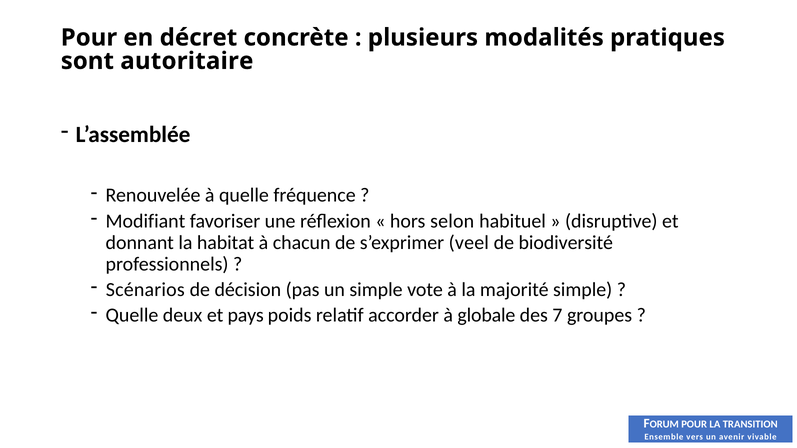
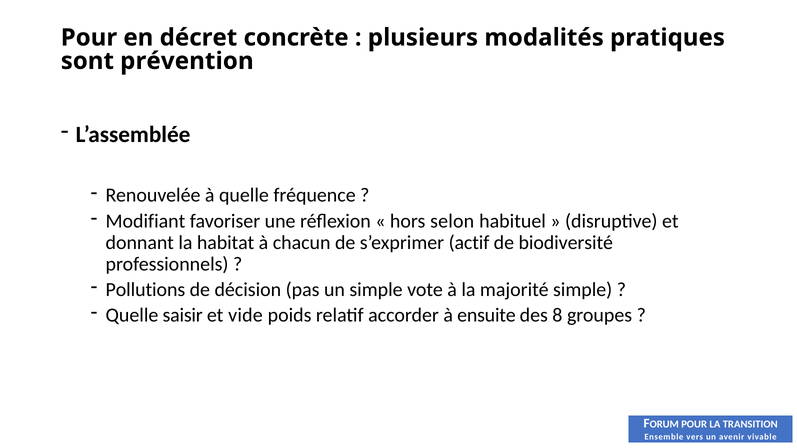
autoritaire: autoritaire -> prévention (187, 61)
veel: veel -> actif (469, 243)
Scénarios: Scénarios -> Pollutions (145, 290)
deux: deux -> saisir (183, 315)
pays: pays -> vide (245, 315)
globale: globale -> ensuite (486, 315)
7: 7 -> 8 (557, 315)
